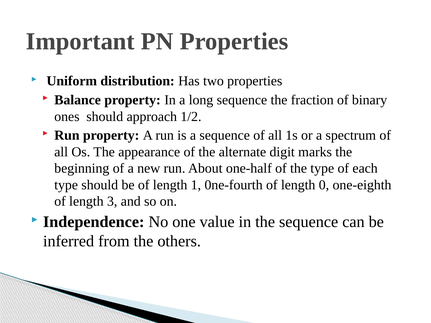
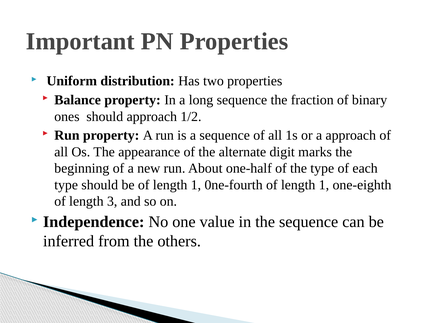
a spectrum: spectrum -> approach (351, 135)
0ne-fourth of length 0: 0 -> 1 (324, 185)
